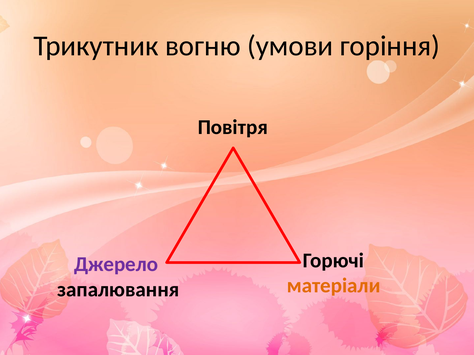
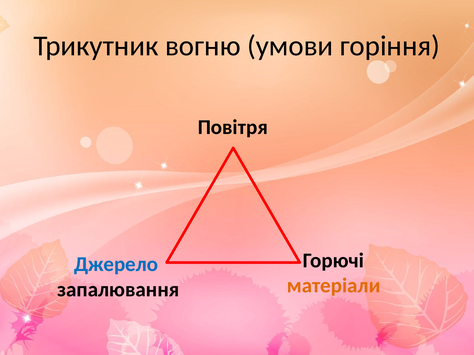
Джерело colour: purple -> blue (116, 265)
